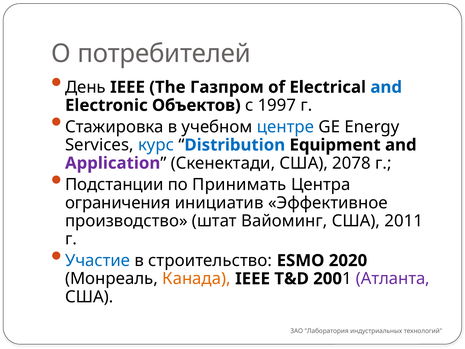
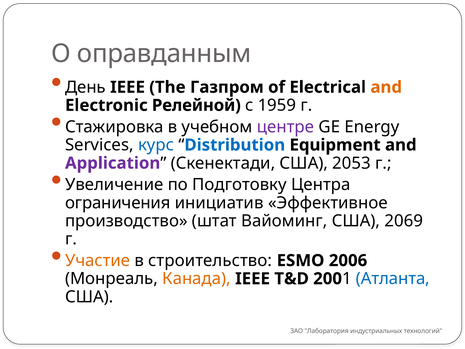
потребителей: потребителей -> оправданным (164, 54)
and colour: blue -> orange (386, 87)
Объектов: Объектов -> Релейной (196, 105)
1997: 1997 -> 1959 (277, 105)
центре colour: blue -> purple (285, 127)
2078: 2078 -> 2053 (352, 163)
Подстанции: Подстанции -> Увеличение (114, 185)
Принимать: Принимать -> Подготовку (239, 185)
2011: 2011 -> 2069 (404, 221)
Участие colour: blue -> orange (98, 260)
2020: 2020 -> 2006 (348, 260)
Атланта colour: purple -> blue (393, 279)
